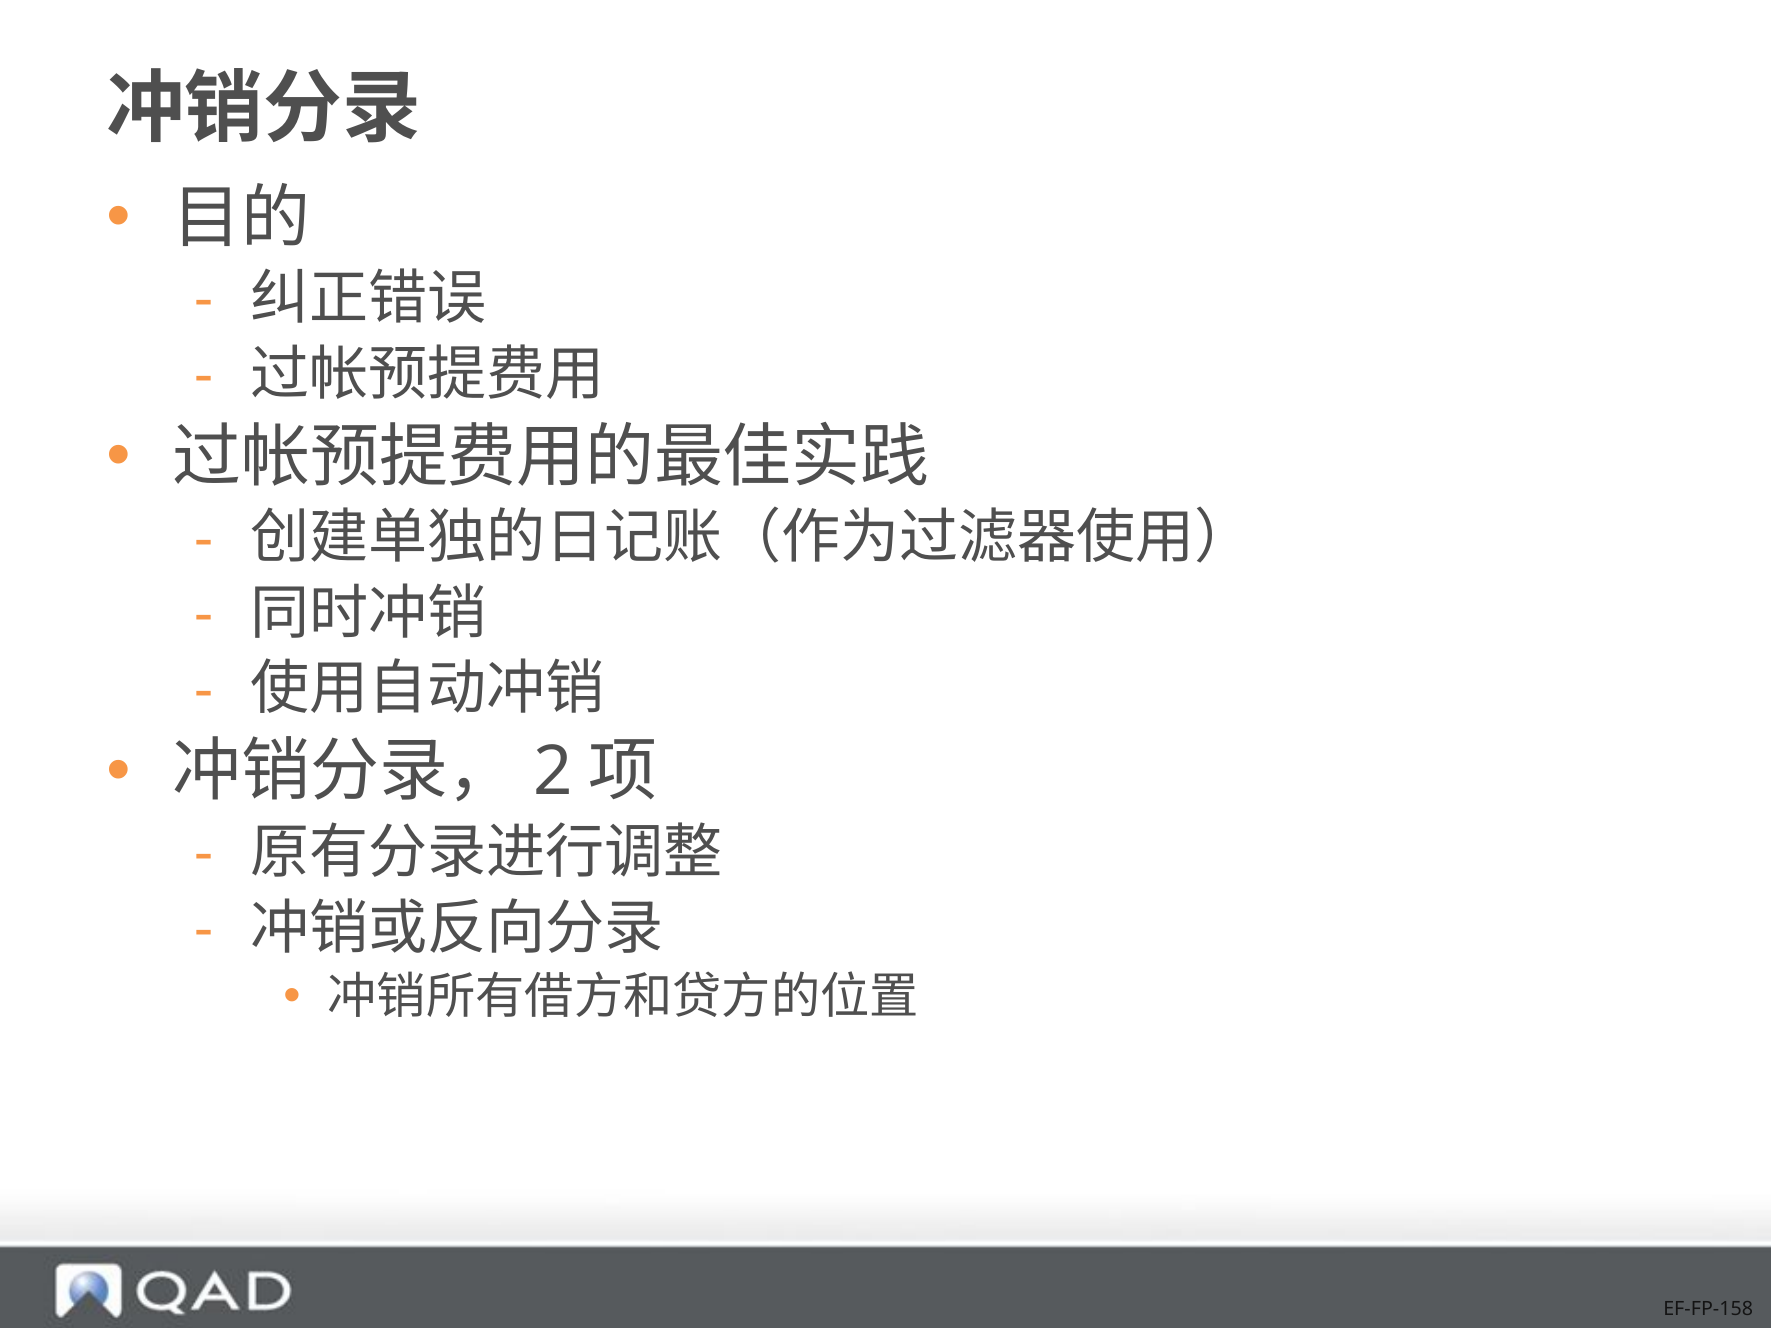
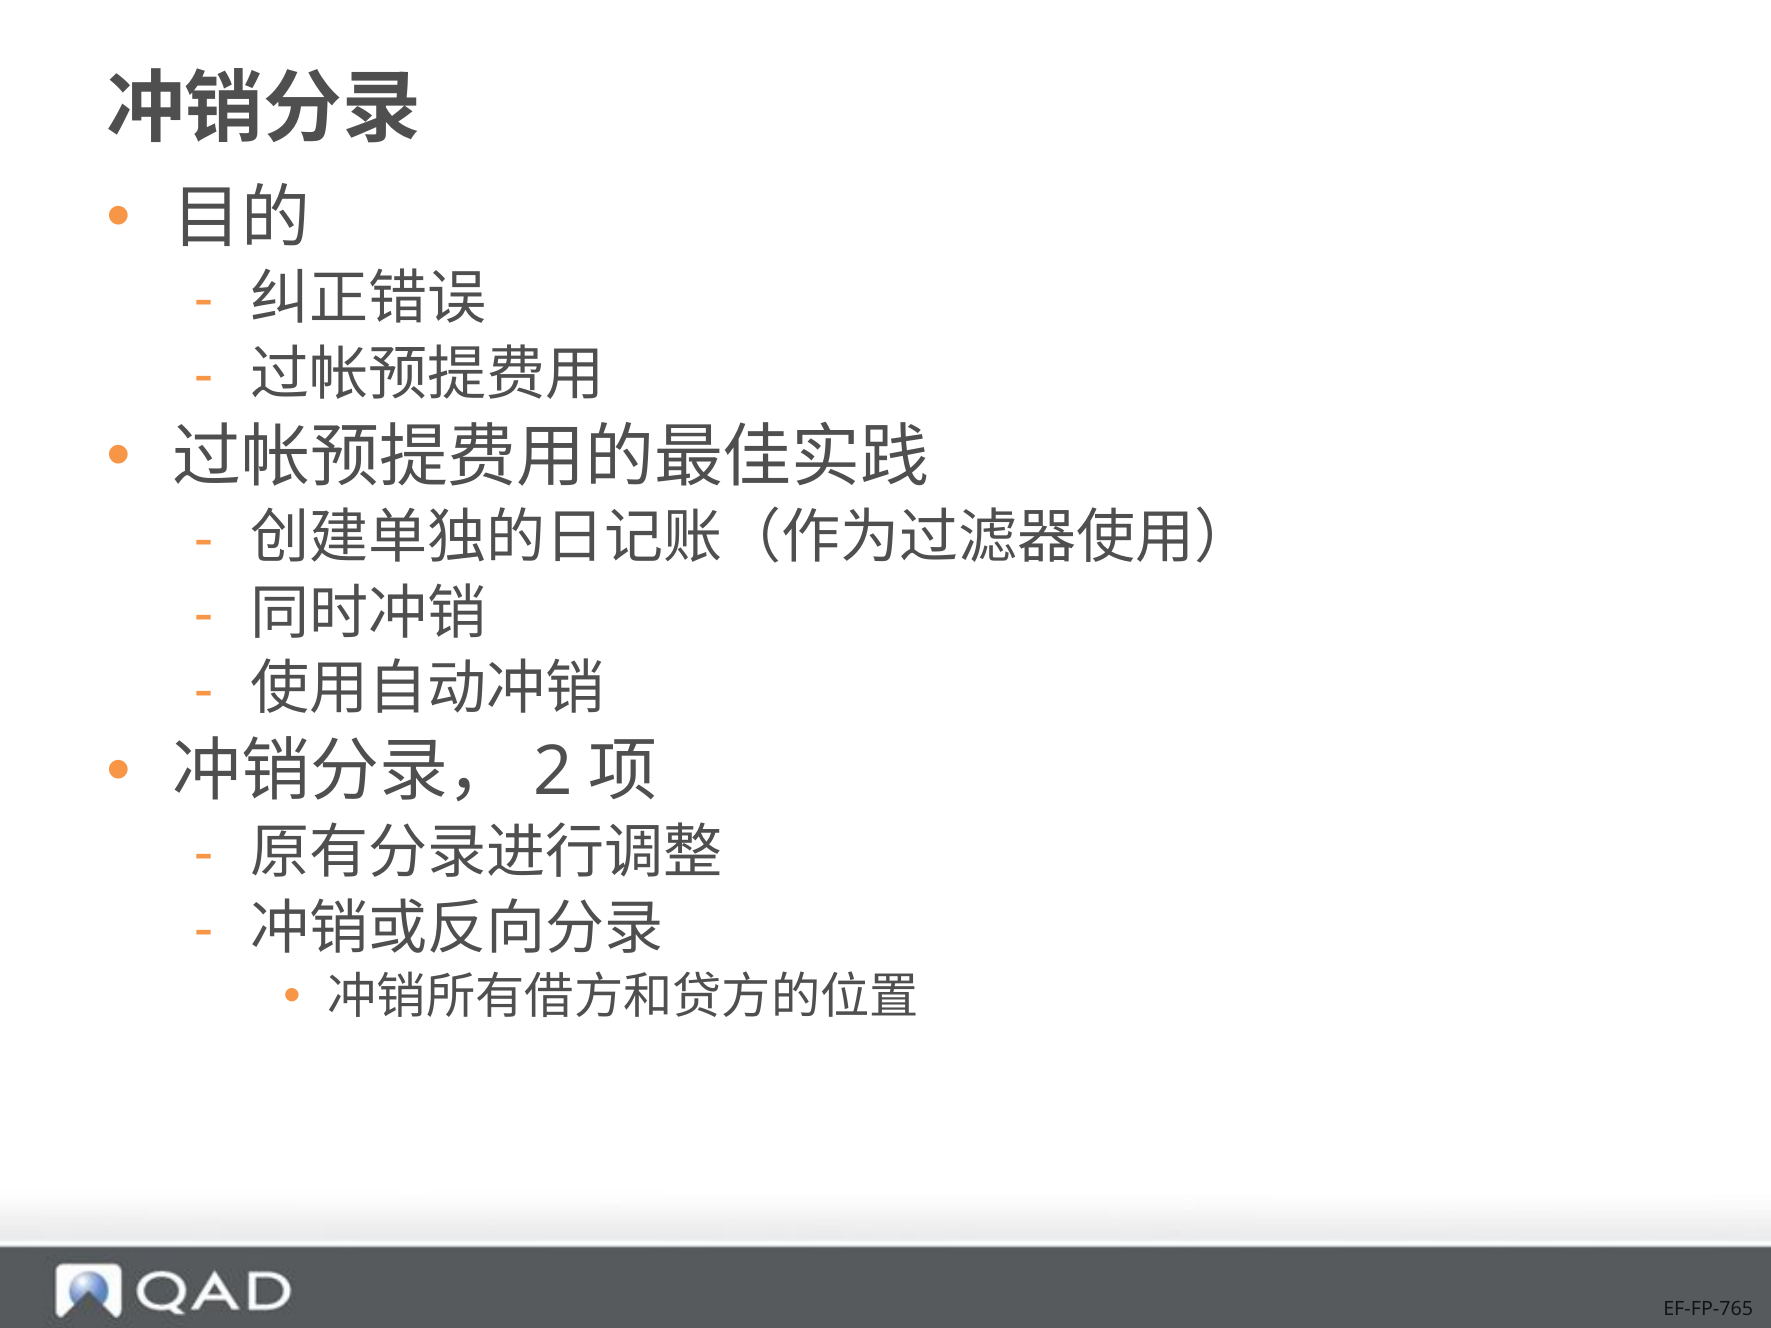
EF-FP-158: EF-FP-158 -> EF-FP-765 (1708, 1309)
